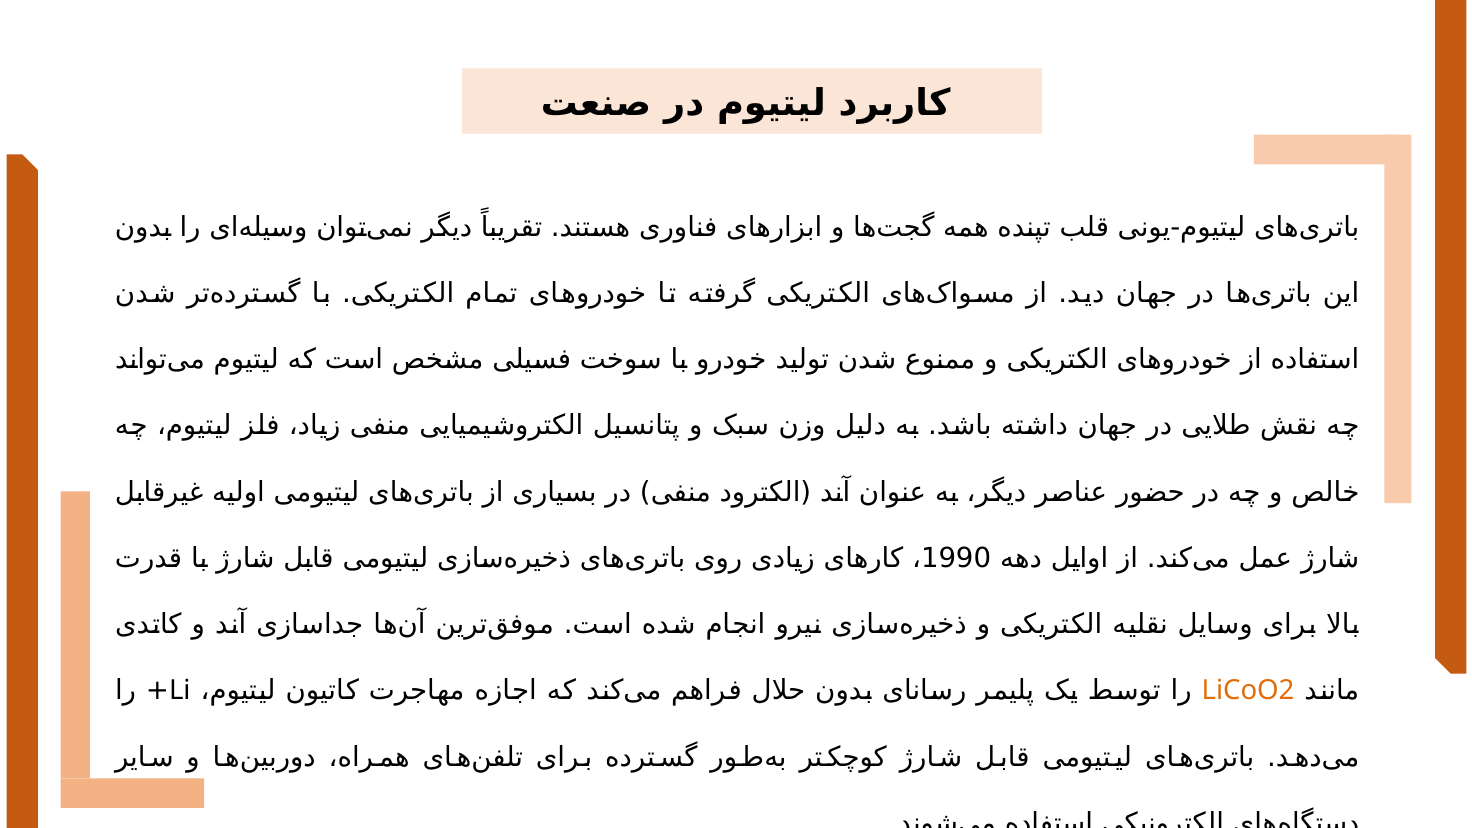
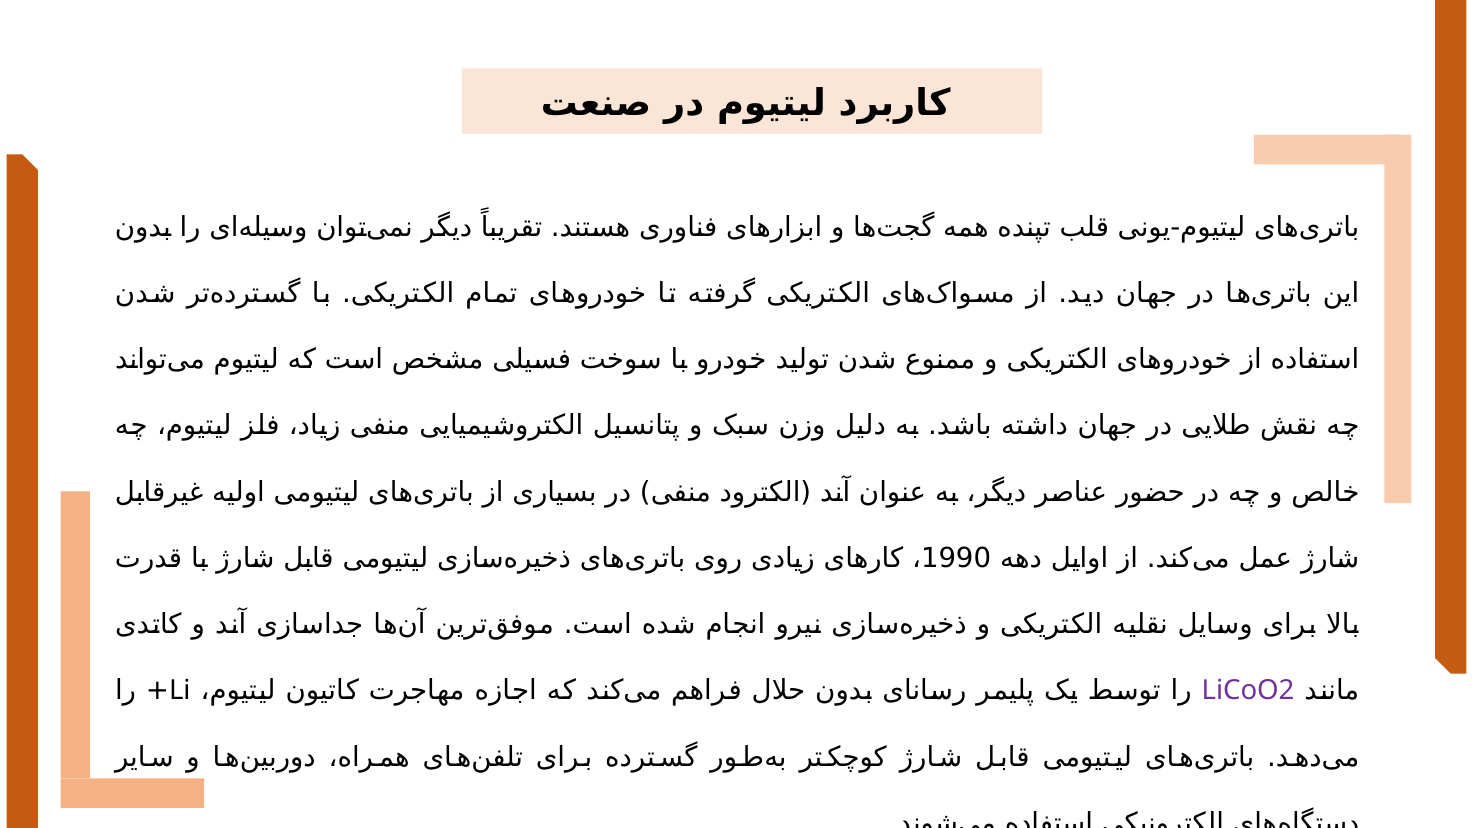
LiCoO2 colour: orange -> purple (1248, 691)
